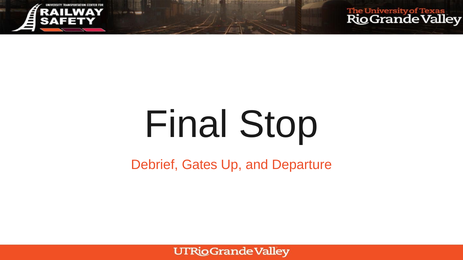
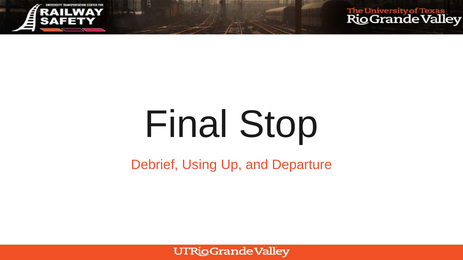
Gates: Gates -> Using (199, 165)
